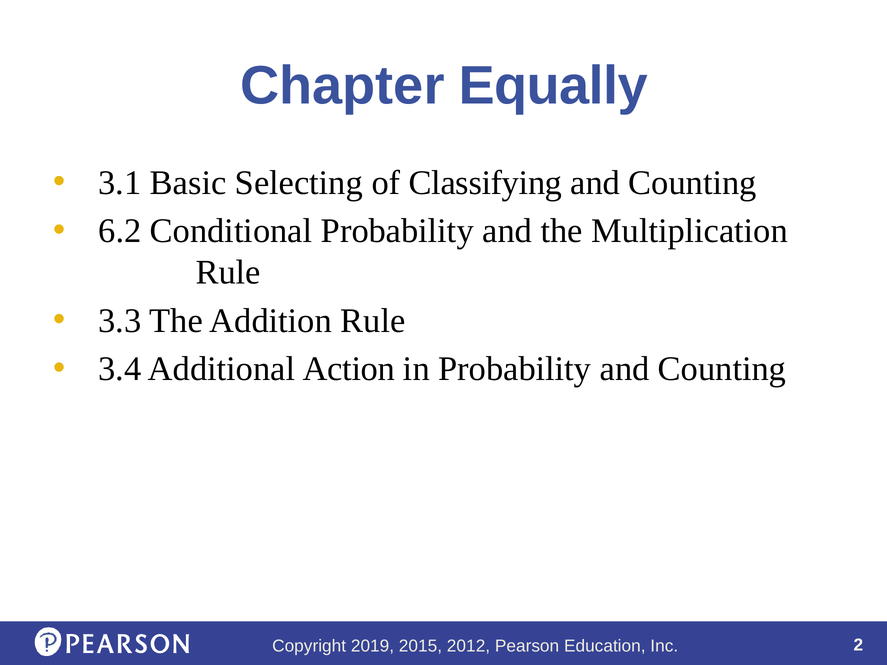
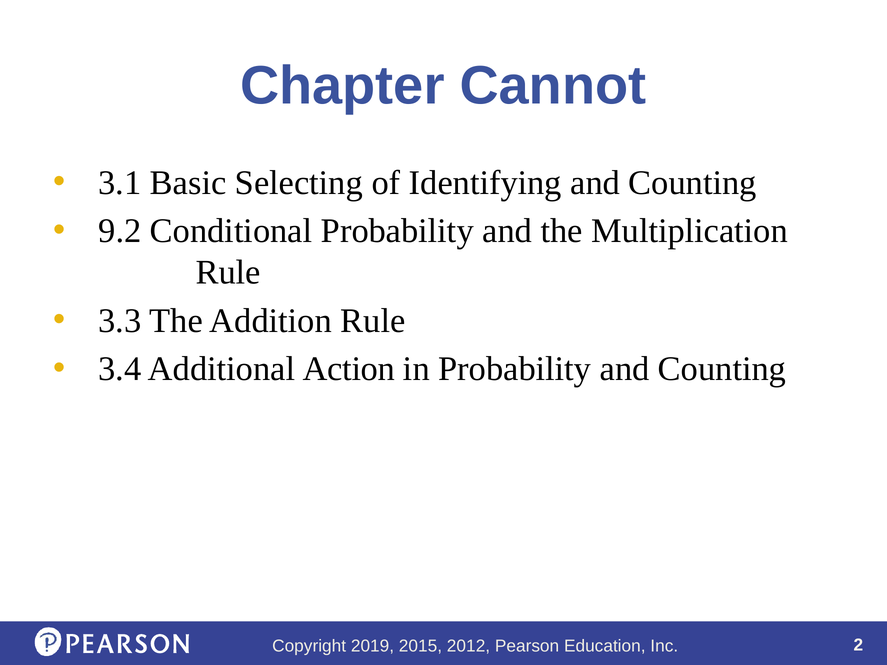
Equally: Equally -> Cannot (553, 86)
Classifying: Classifying -> Identifying (485, 183)
6.2: 6.2 -> 9.2 (120, 231)
